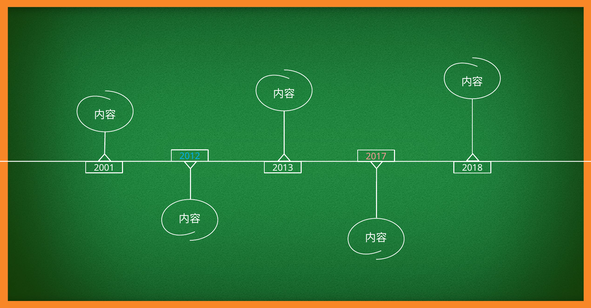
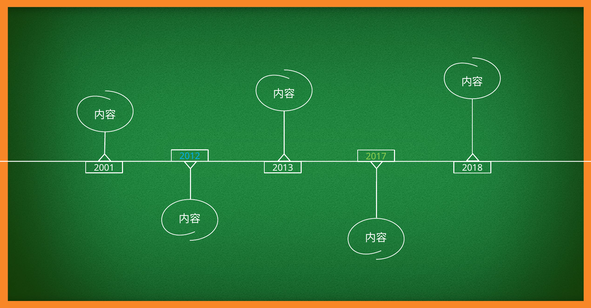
2017 colour: pink -> light green (376, 157)
